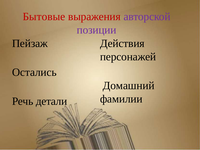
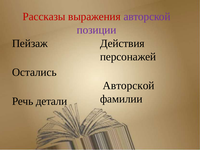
Бытовые: Бытовые -> Рассказы (44, 17)
Домашний: Домашний -> Авторской (129, 86)
